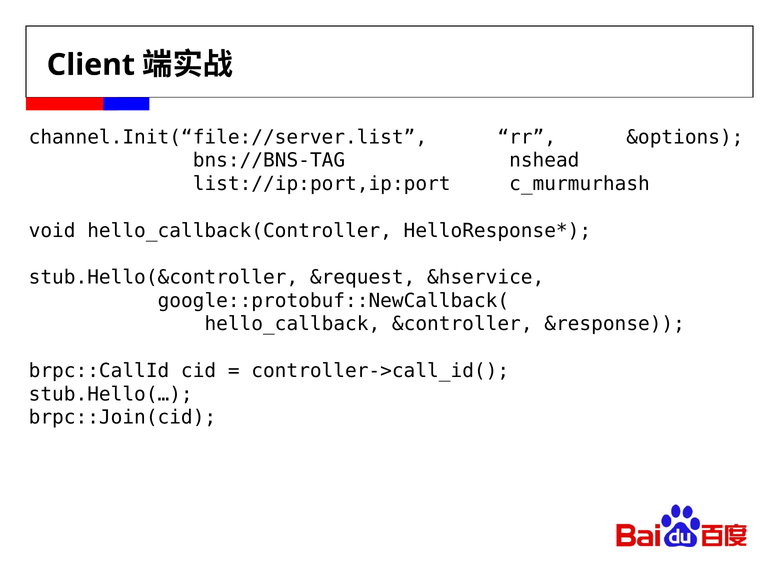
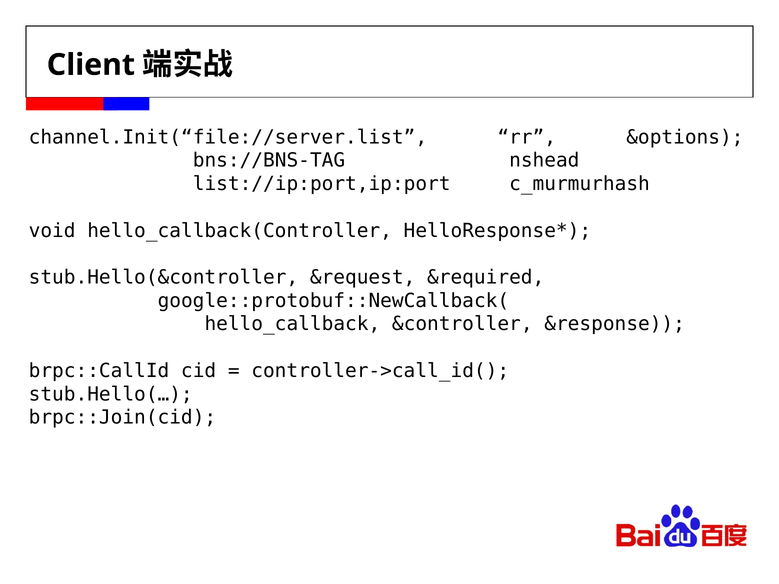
&hservice: &hservice -> &required (486, 277)
